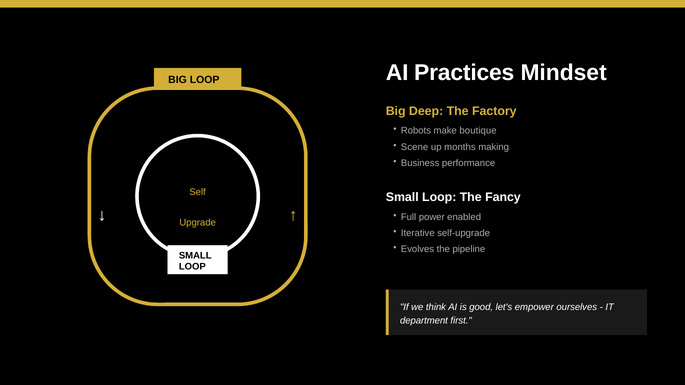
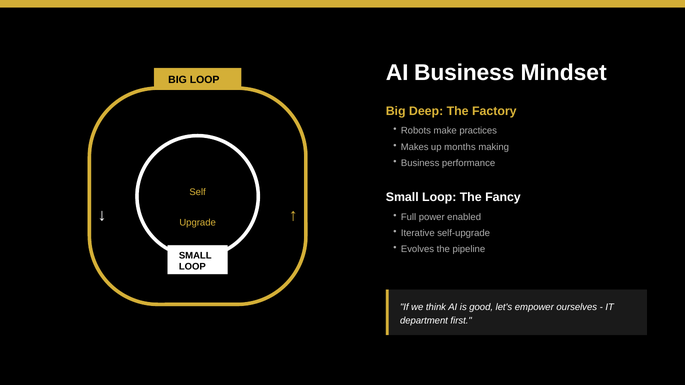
AI Practices: Practices -> Business (464, 73)
boutique: boutique -> practices (478, 131)
Scene: Scene -> Makes (415, 147)
